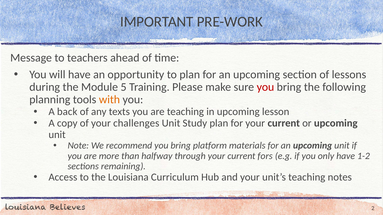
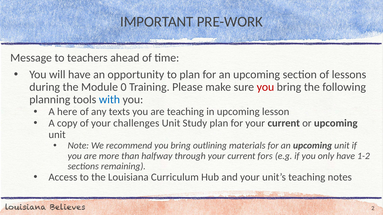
5: 5 -> 0 (124, 87)
with colour: orange -> blue (109, 100)
back: back -> here (67, 112)
platform: platform -> outlining (210, 146)
